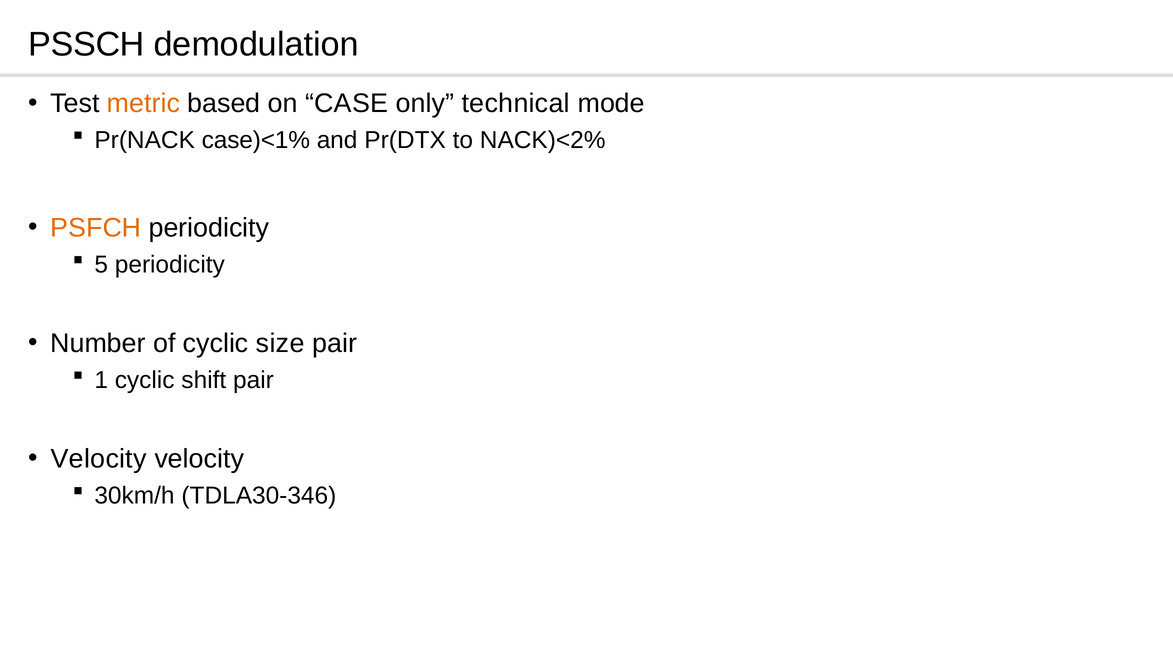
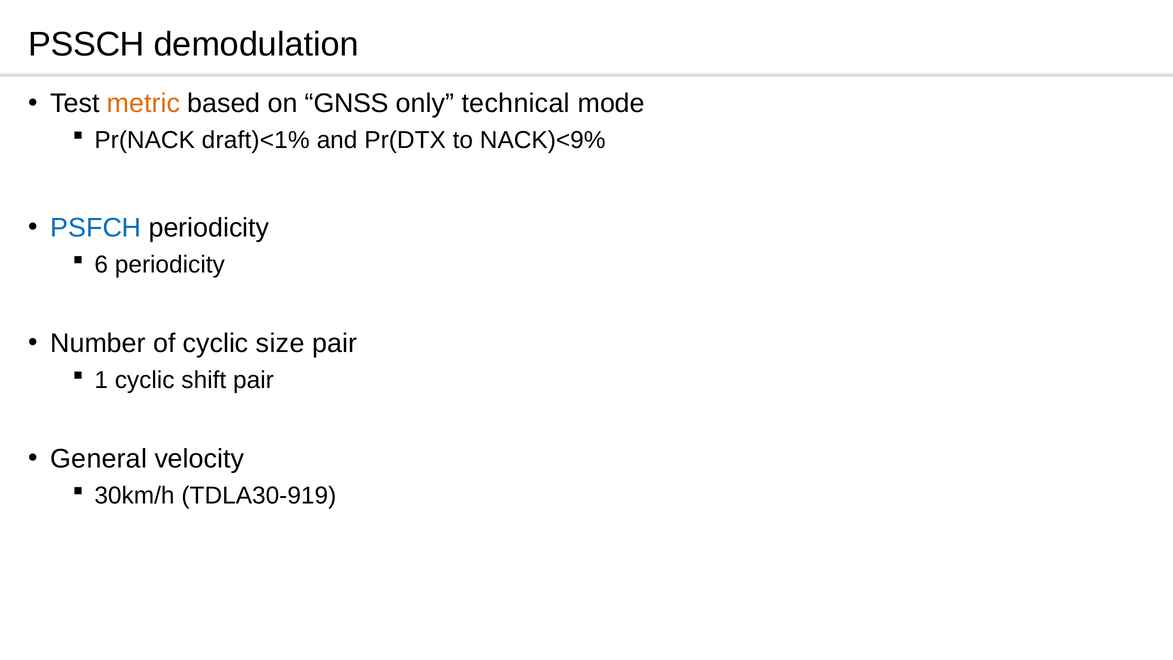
CASE: CASE -> GNSS (347, 104)
case)<1%: case)<1% -> draft)<1% (256, 140)
NACK)<2%: NACK)<2% -> NACK)<9% (543, 140)
PSFCH colour: orange -> blue (96, 228)
5: 5 -> 6 (101, 265)
Velocity: Velocity -> General (99, 459)
TDLA30-346: TDLA30-346 -> TDLA30-919 (259, 495)
